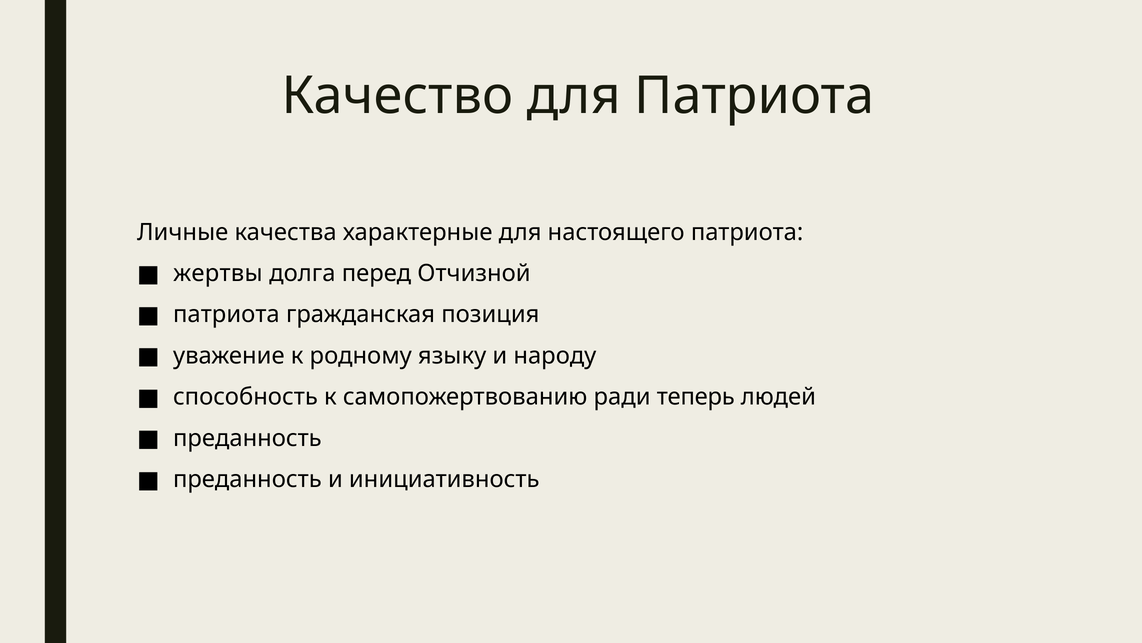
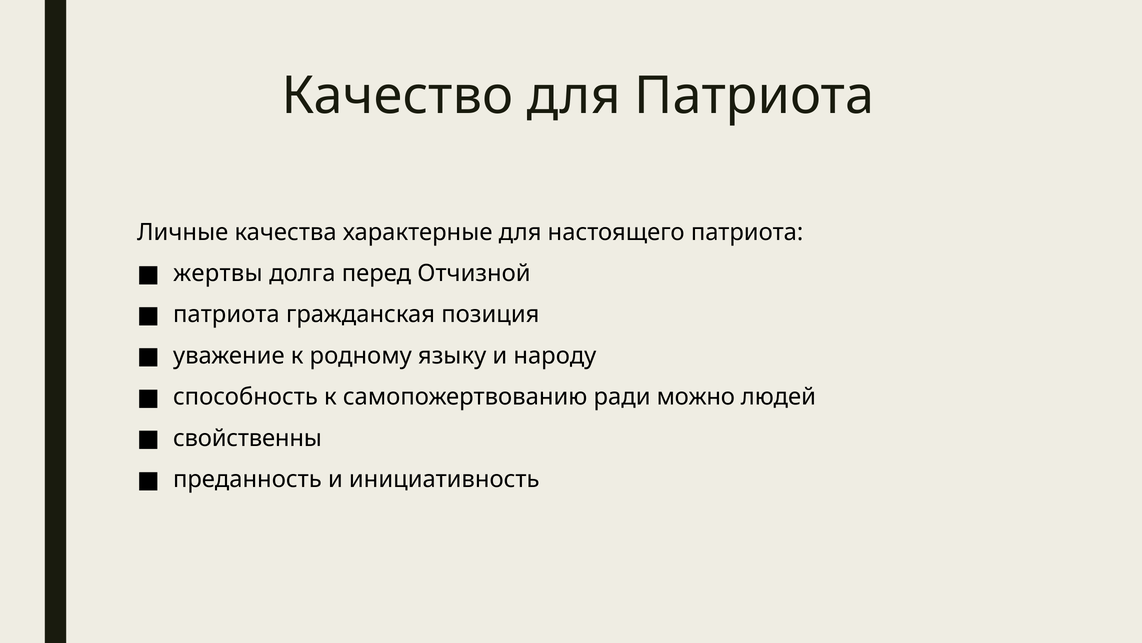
теперь: теперь -> можно (696, 397)
преданность: преданность -> свойственны (247, 438)
